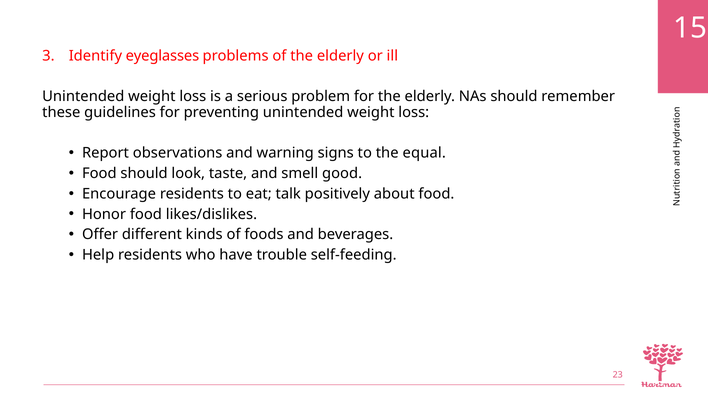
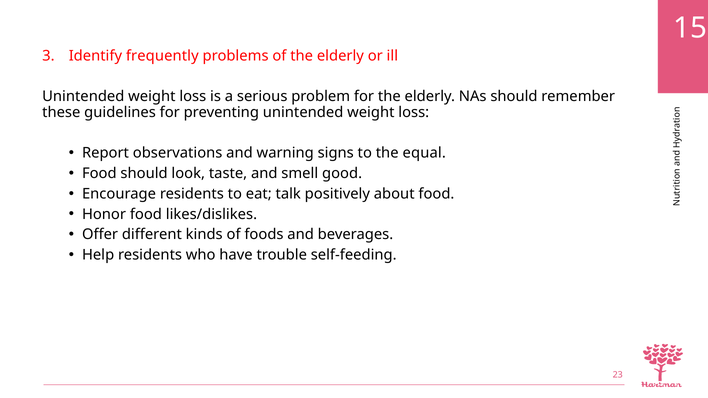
eyeglasses: eyeglasses -> frequently (162, 56)
